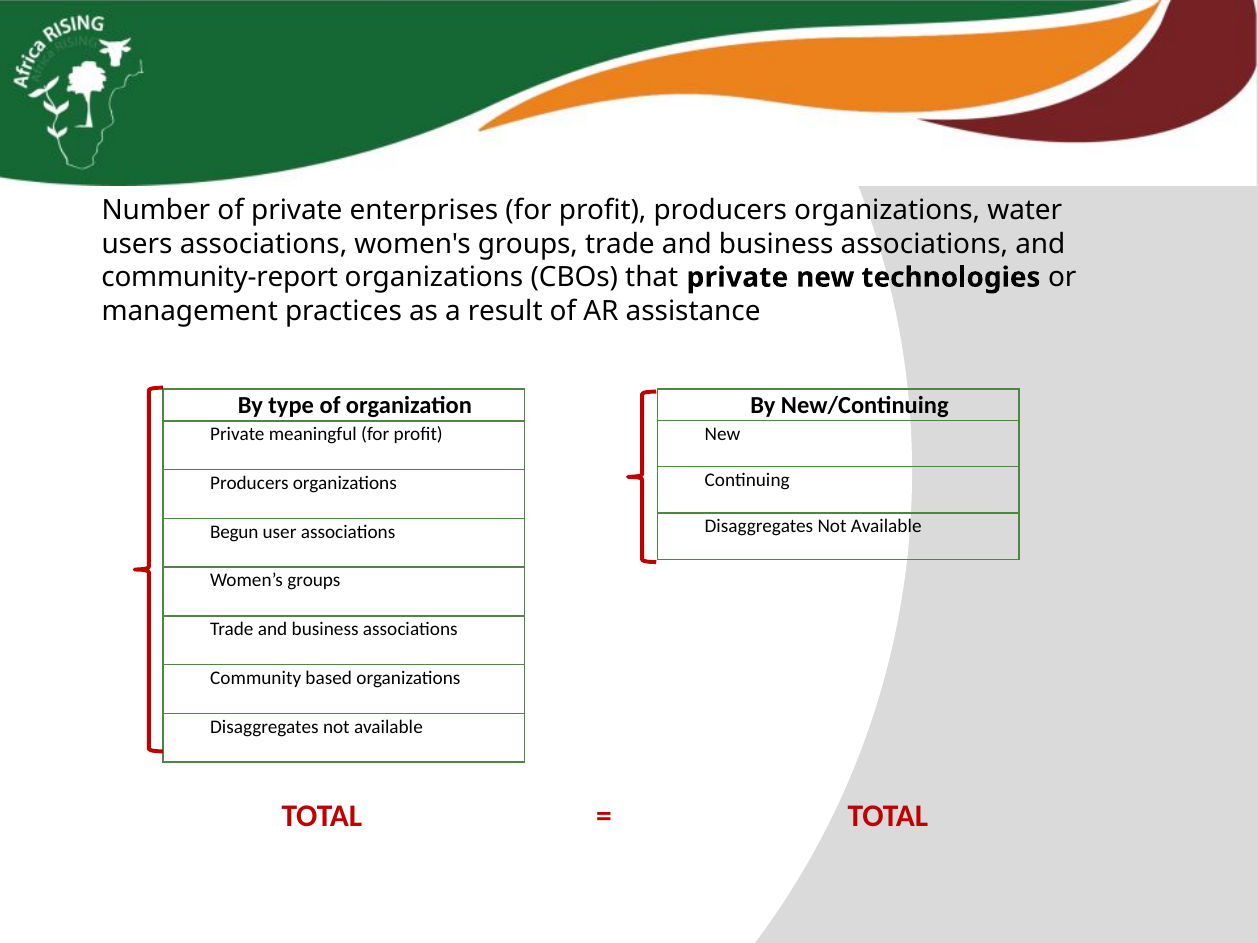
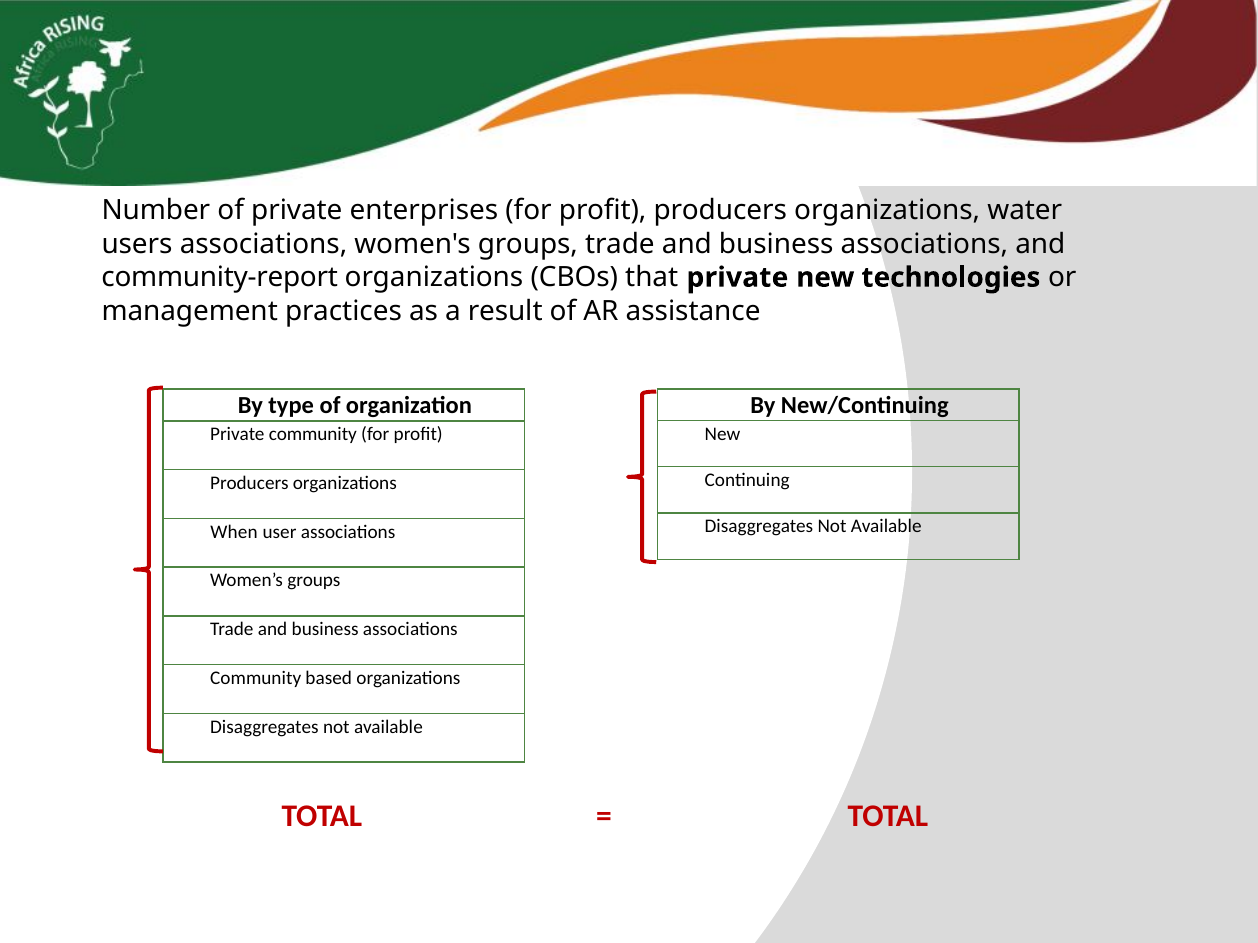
Private meaningful: meaningful -> community (313, 434)
Begun: Begun -> When (234, 532)
